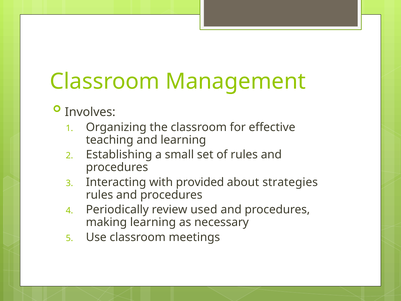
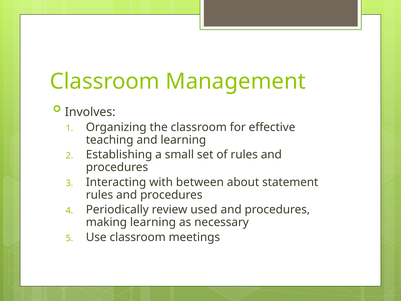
provided: provided -> between (200, 182)
strategies: strategies -> statement (290, 182)
